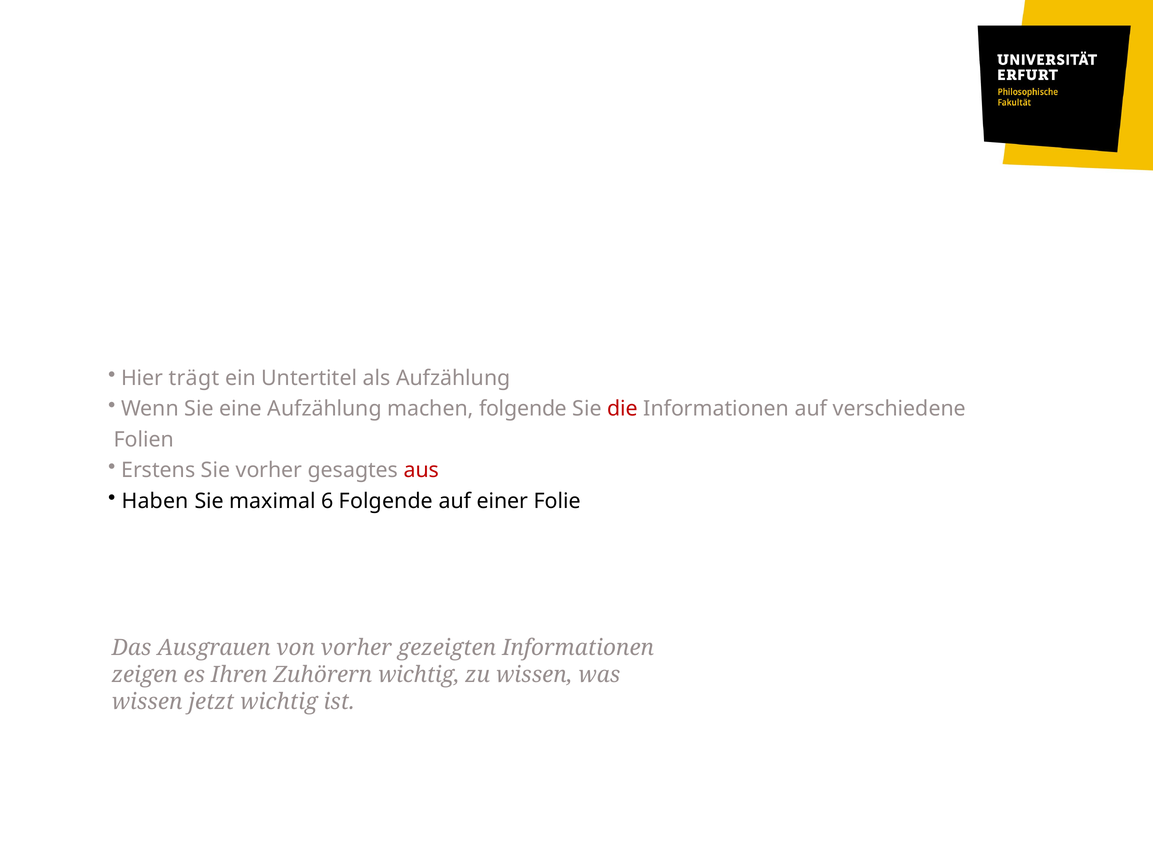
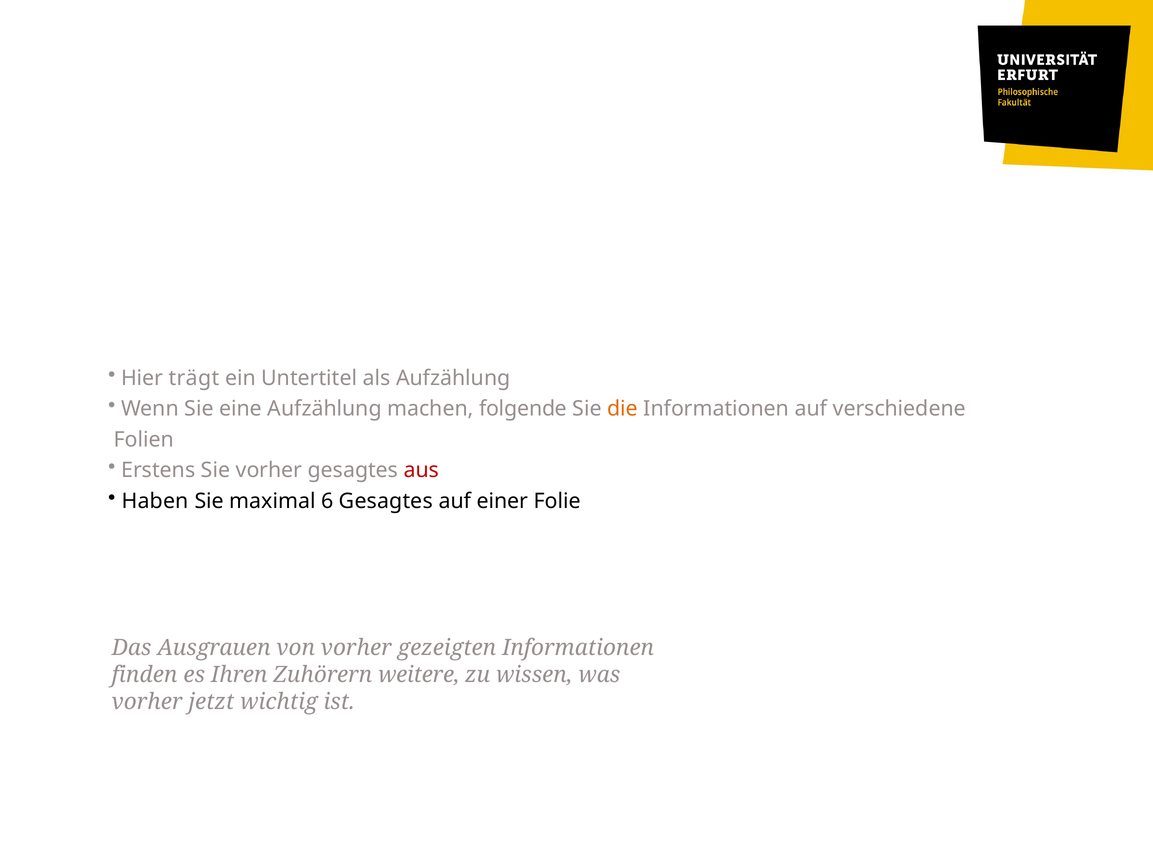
die colour: red -> orange (622, 409)
6 Folgende: Folgende -> Gesagtes (386, 501)
zeigen: zeigen -> finden (145, 674)
Zuhörern wichtig: wichtig -> weitere (419, 674)
wissen: wissen -> vorher (147, 701)
